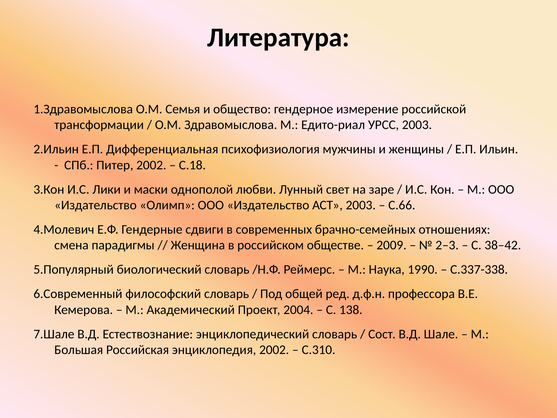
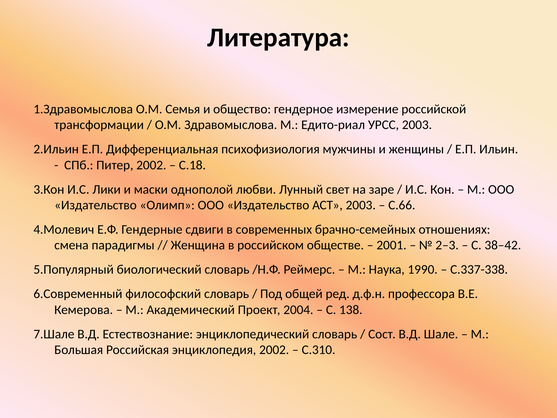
2009: 2009 -> 2001 (391, 245)
